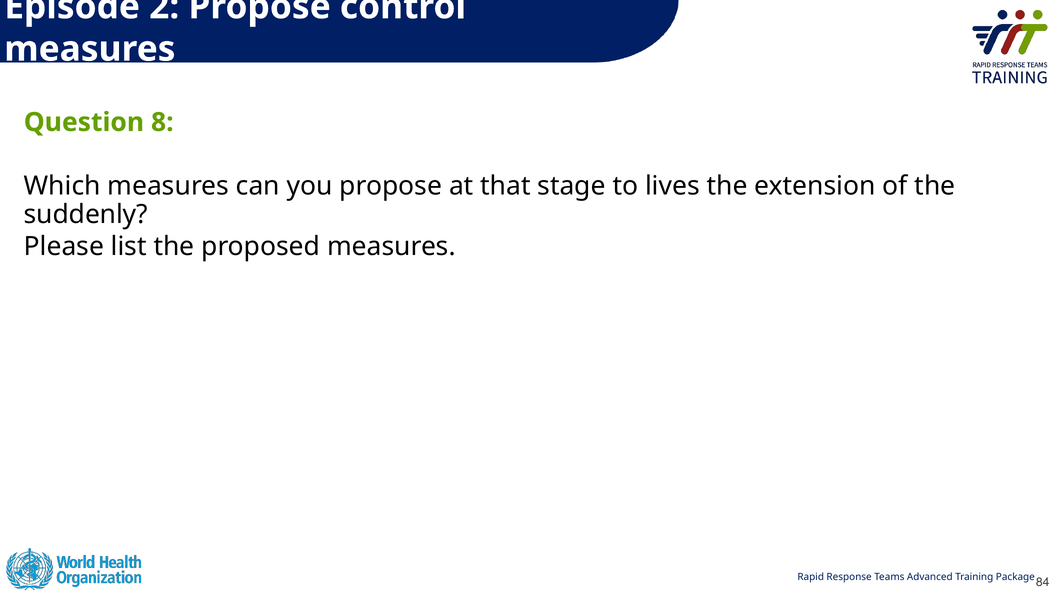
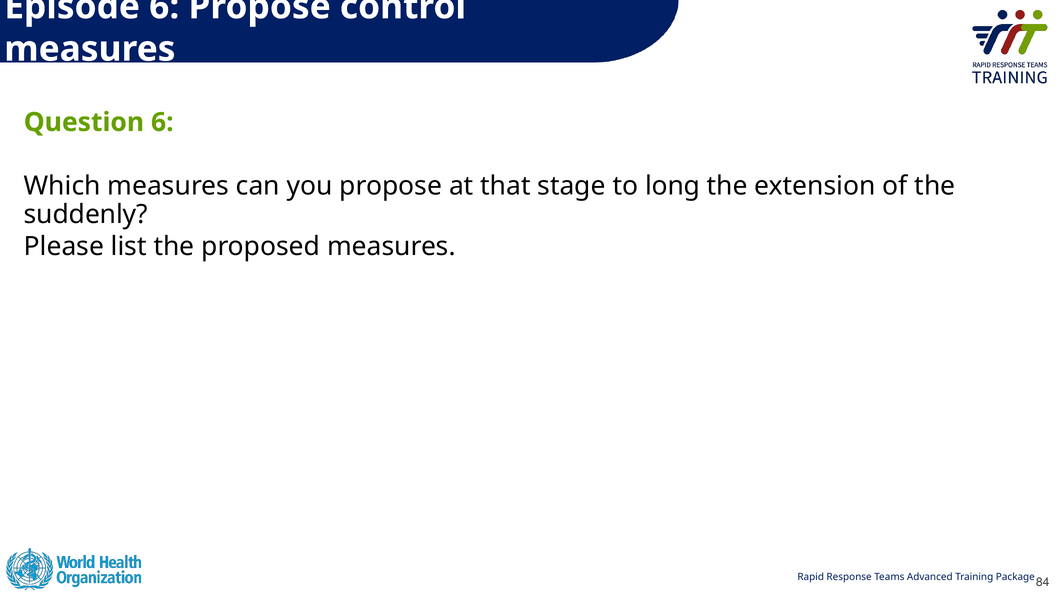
Episode 2: 2 -> 6 (164, 7)
Question 8: 8 -> 6 (162, 122)
lives: lives -> long (673, 186)
